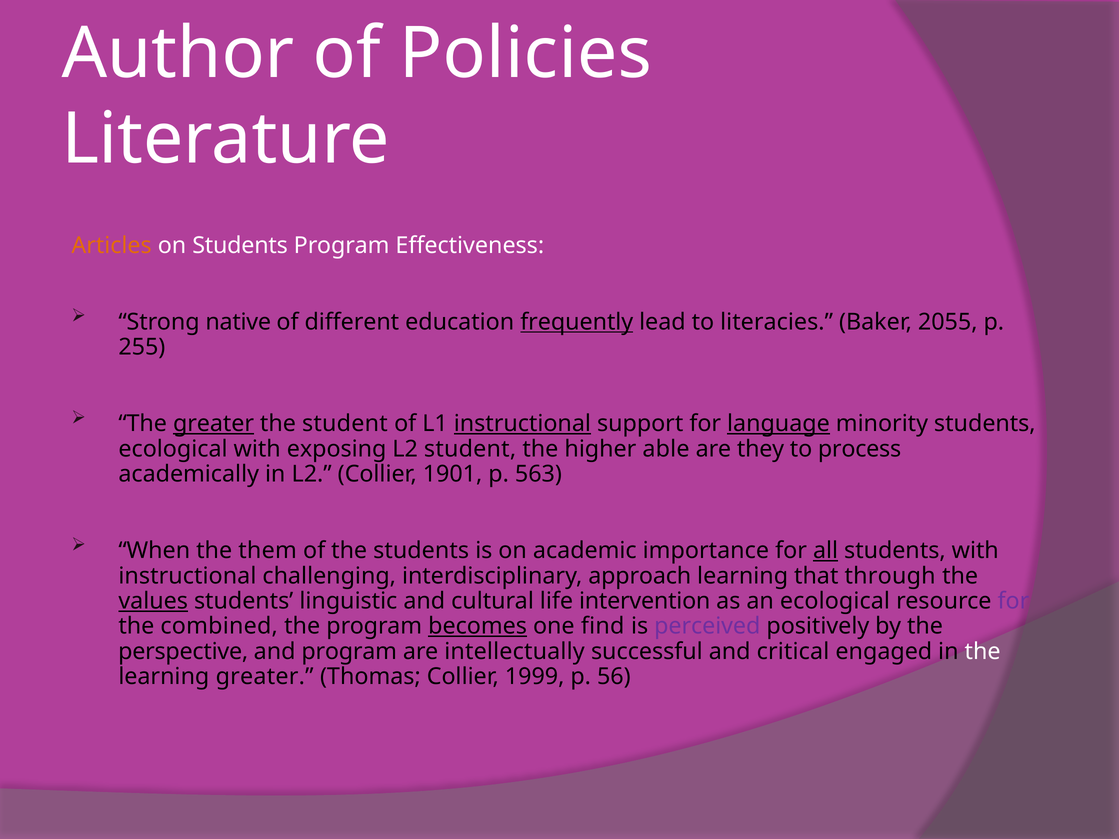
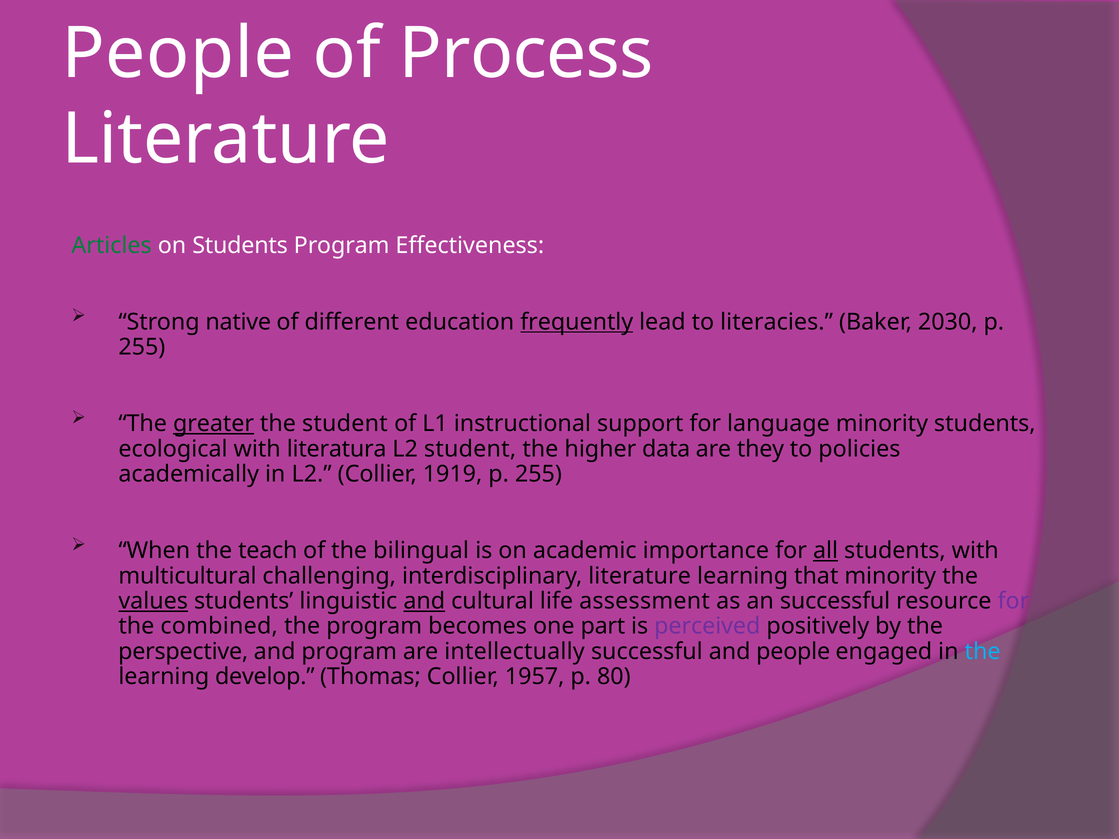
Author: Author -> People (178, 53)
Policies: Policies -> Process (526, 53)
Articles colour: orange -> green (112, 245)
2055: 2055 -> 2030 (948, 322)
instructional underline: present -> none (522, 424)
language underline: present -> none (778, 424)
exposing: exposing -> literatura (337, 449)
able: able -> data (666, 449)
process: process -> policies (859, 449)
1901: 1901 -> 1919 (453, 474)
563: 563 -> 255 (538, 474)
them: them -> teach (268, 551)
the students: students -> bilingual (421, 551)
instructional: instructional -> multicultural (188, 576)
interdisciplinary approach: approach -> literature (640, 576)
that through: through -> minority (890, 576)
and underline: none -> present (424, 601)
intervention: intervention -> assessment (644, 601)
an ecological: ecological -> successful (835, 601)
becomes underline: present -> none (478, 626)
find: find -> part (603, 626)
and critical: critical -> people (793, 652)
the colour: white -> light blue (983, 652)
learning greater: greater -> develop (265, 677)
1999: 1999 -> 1957 (535, 677)
56: 56 -> 80 (614, 677)
